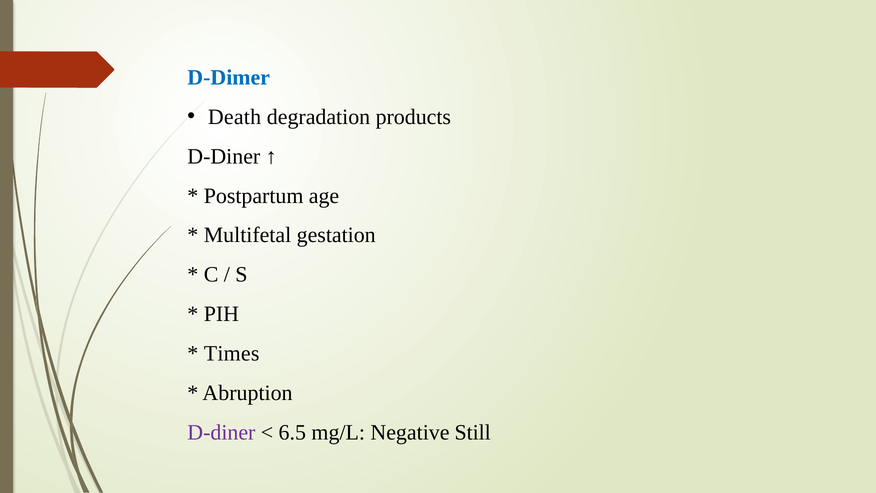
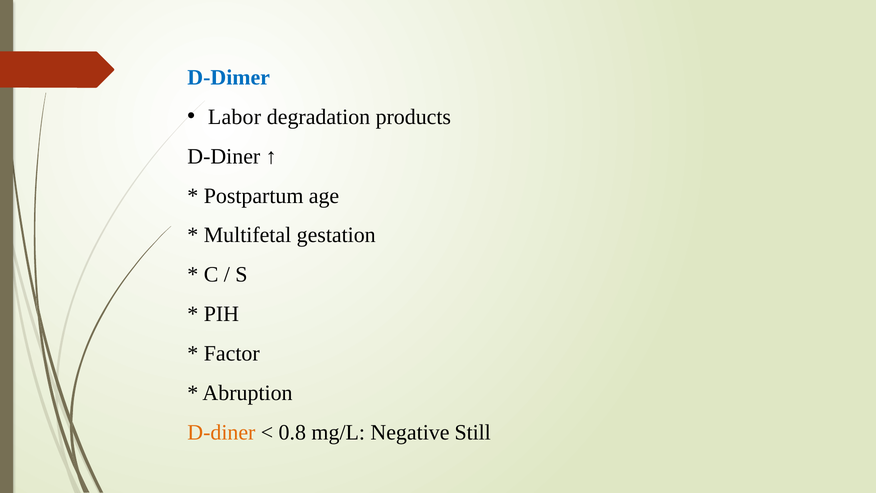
Death: Death -> Labor (235, 117)
Times: Times -> Factor (232, 353)
D-diner colour: purple -> orange (221, 432)
6.5: 6.5 -> 0.8 (292, 432)
